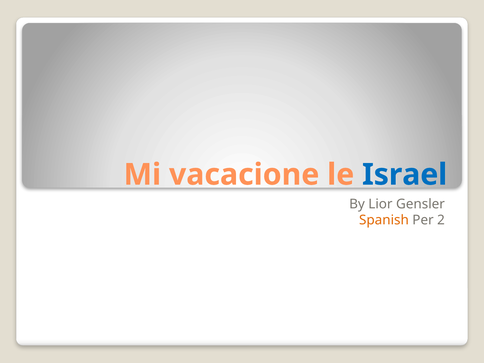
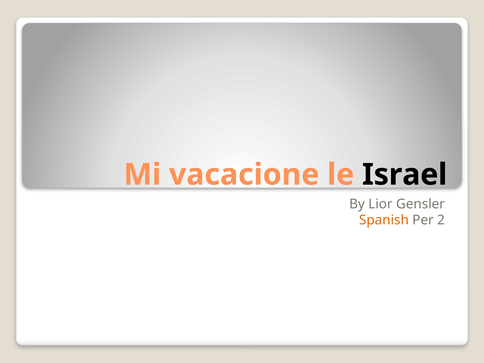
Israel colour: blue -> black (405, 175)
